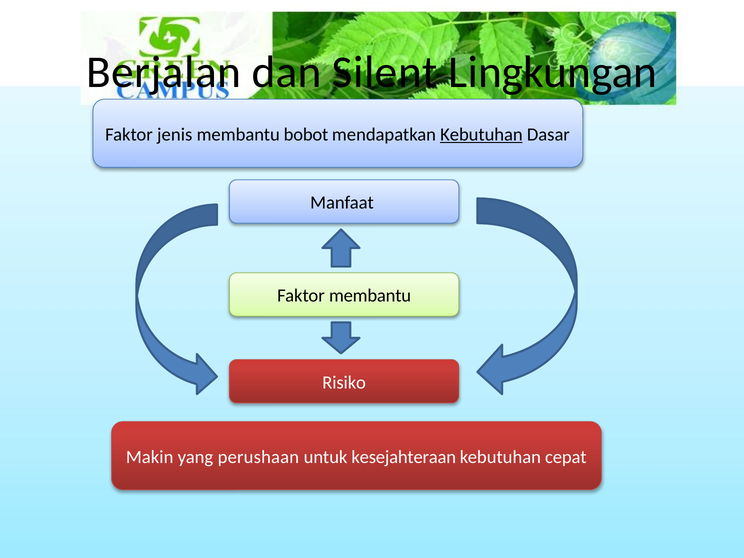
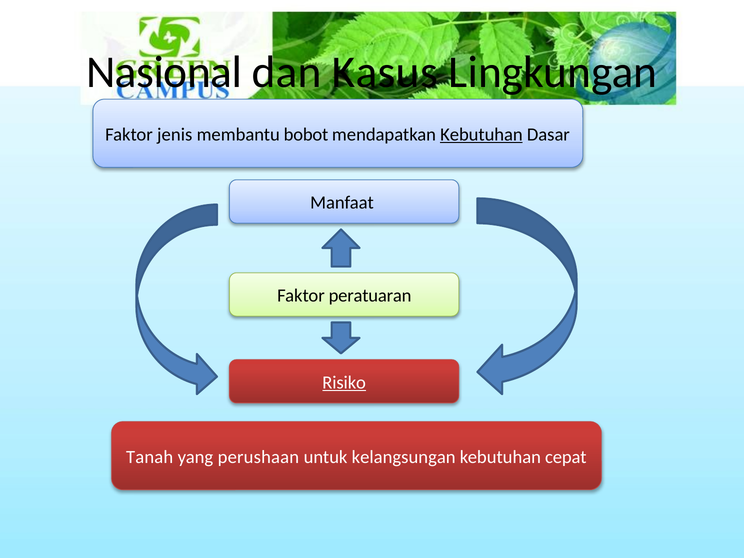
Berjalan: Berjalan -> Nasional (164, 72)
Silent: Silent -> Kasus (385, 72)
Faktor membantu: membantu -> peratuaran (370, 296)
Risiko underline: none -> present (344, 383)
Makin: Makin -> Tanah (150, 457)
kesejahteraan: kesejahteraan -> kelangsungan (404, 457)
